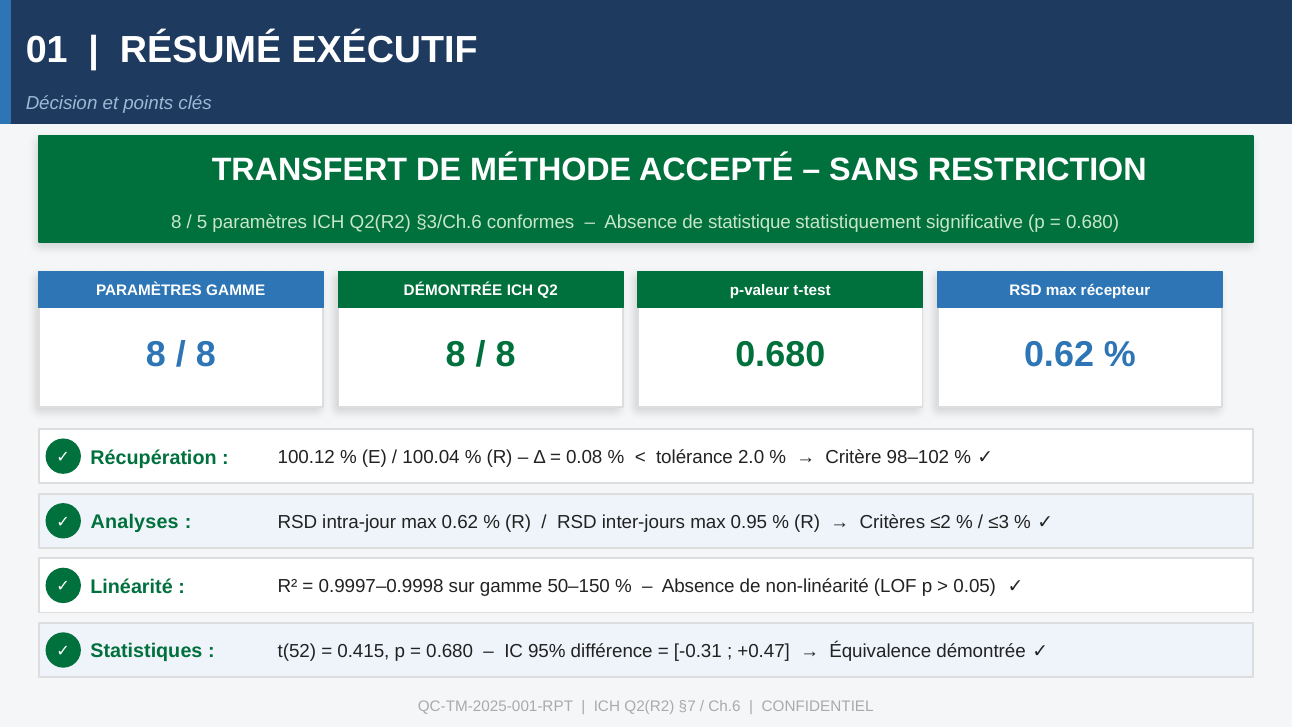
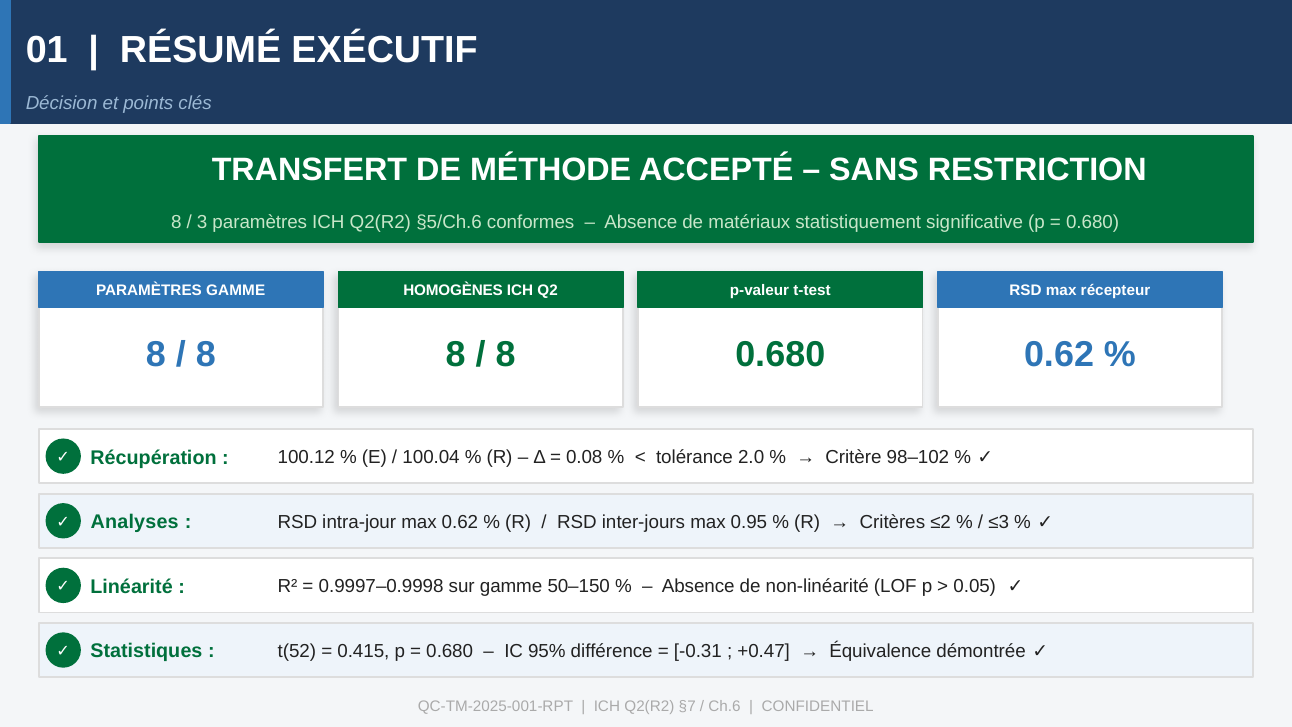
5: 5 -> 3 (202, 222)
§3/Ch.6: §3/Ch.6 -> §5/Ch.6 (449, 222)
statistique: statistique -> matériaux (749, 222)
DÉMONTRÉE: DÉMONTRÉE -> HOMOGÈNES (453, 290)
